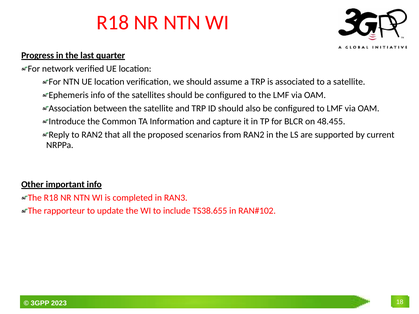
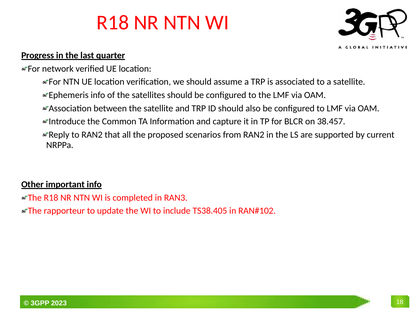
48.455: 48.455 -> 38.457 (331, 122)
TS38.655: TS38.655 -> TS38.405 (210, 211)
